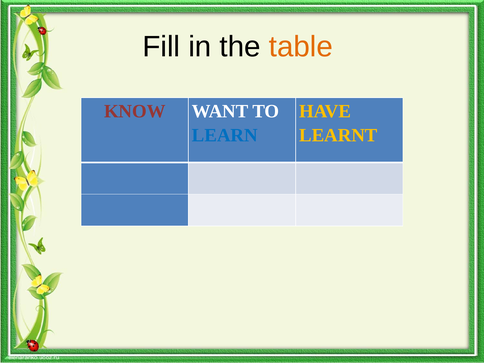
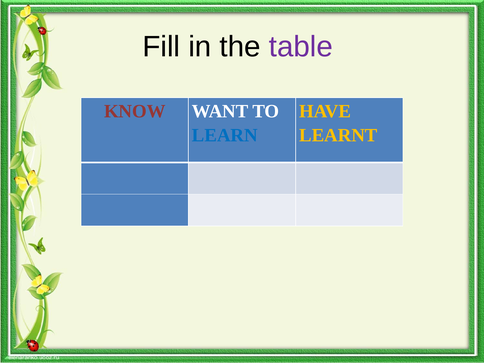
table colour: orange -> purple (301, 47)
